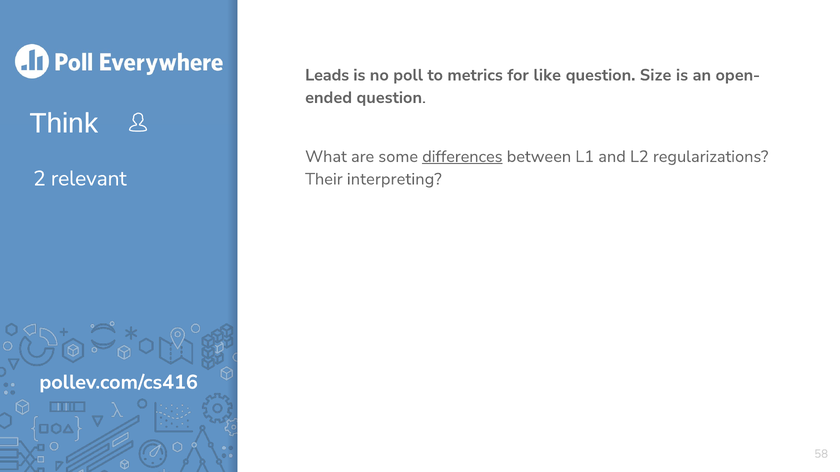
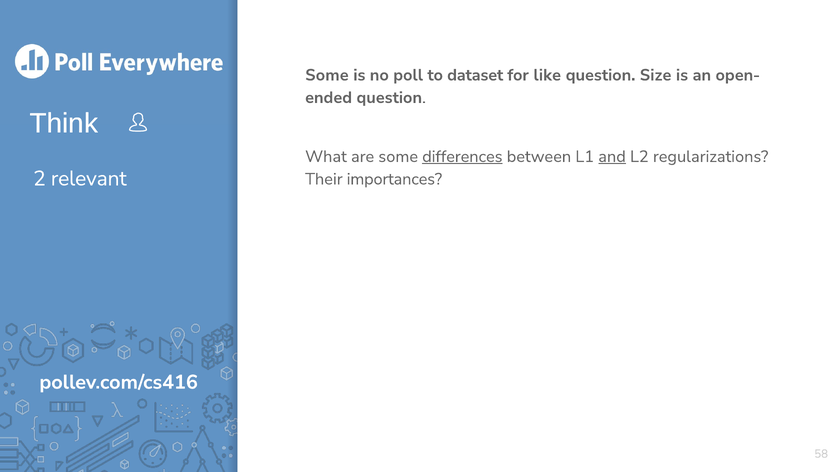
Leads: Leads -> Some (327, 75)
metrics: metrics -> dataset (475, 75)
and underline: none -> present (612, 157)
interpreting: interpreting -> importances (394, 179)
